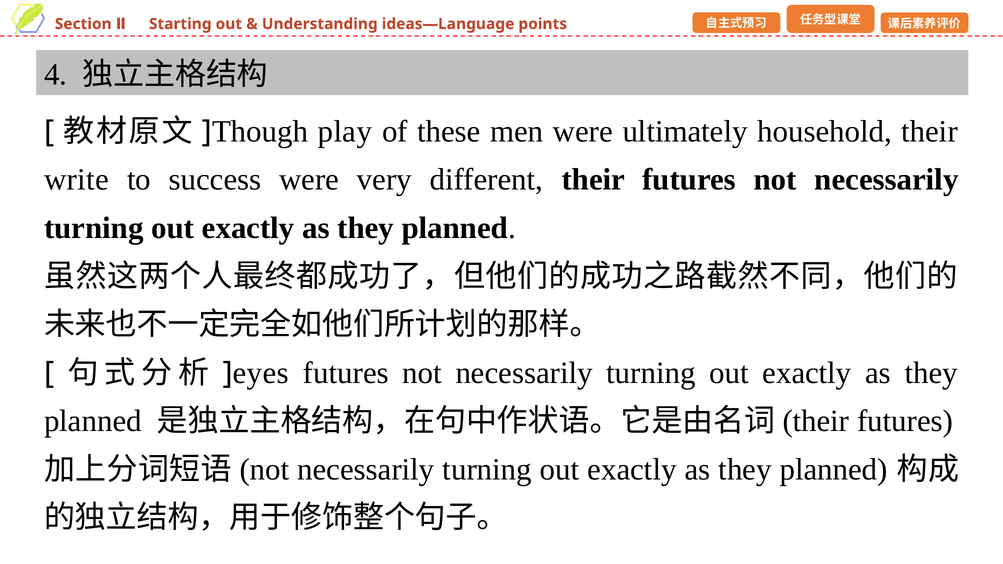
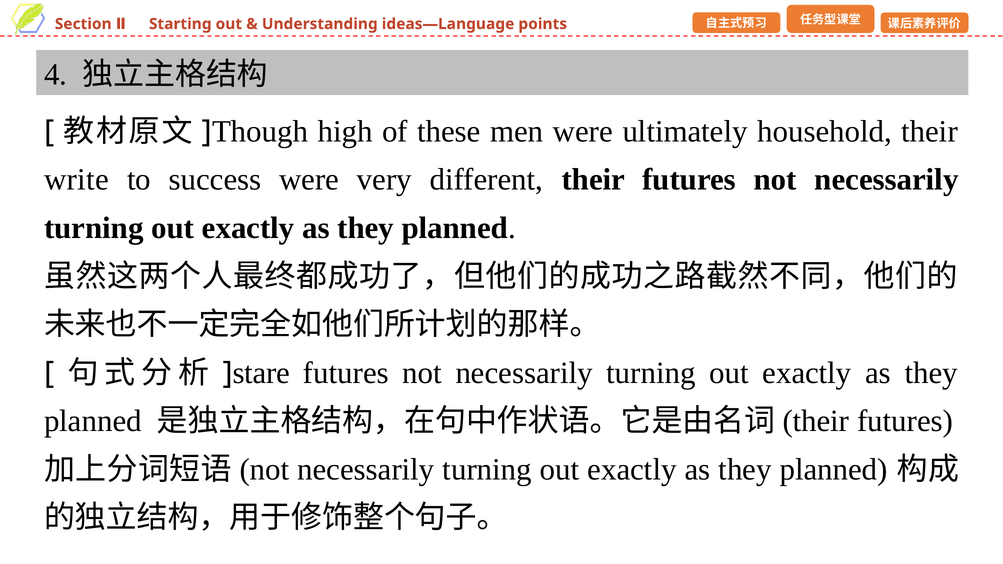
play: play -> high (345, 131)
eyes: eyes -> stare (261, 373)
